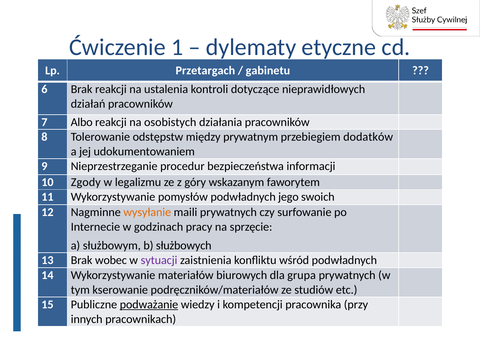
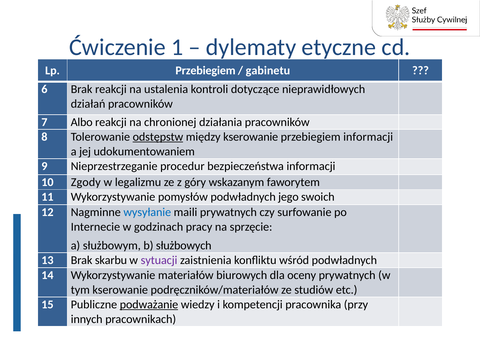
Lp Przetargach: Przetargach -> Przebiegiem (205, 71)
osobistych: osobistych -> chronionej (170, 122)
odstępstw underline: none -> present (158, 137)
między prywatnym: prywatnym -> kserowanie (251, 137)
przebiegiem dodatków: dodatków -> informacji (368, 137)
wysyłanie colour: orange -> blue (147, 212)
wobec: wobec -> skarbu (111, 260)
grupa: grupa -> oceny (302, 275)
